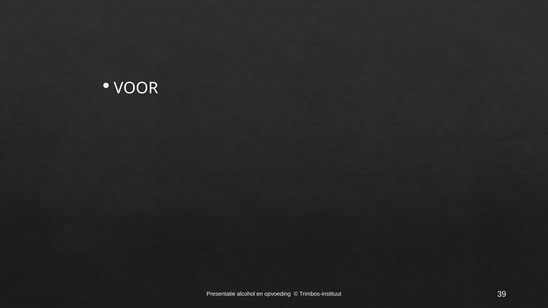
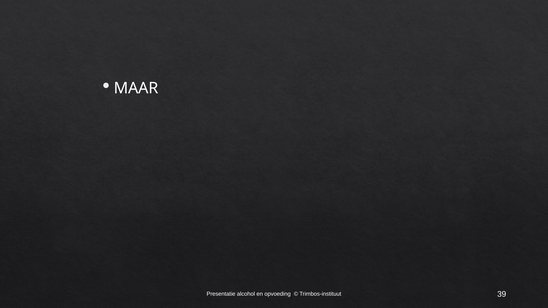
VOOR: VOOR -> MAAR (136, 88)
